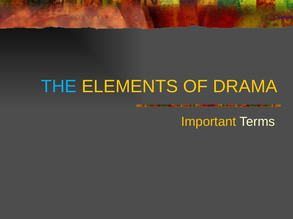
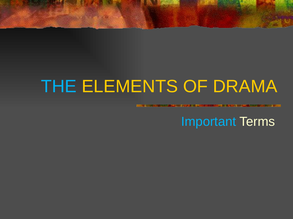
Important colour: yellow -> light blue (209, 122)
